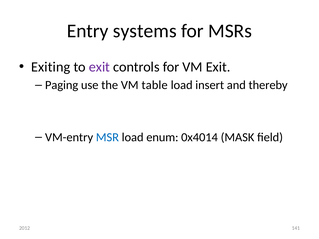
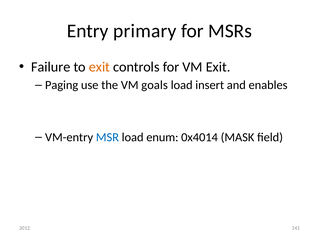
systems: systems -> primary (145, 31)
Exiting: Exiting -> Failure (51, 67)
exit colour: purple -> orange (99, 67)
table: table -> goals (155, 85)
thereby: thereby -> enables (268, 85)
